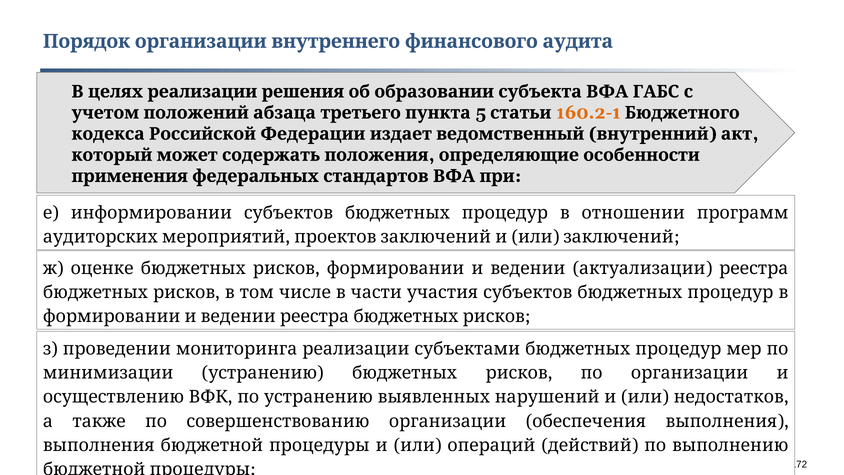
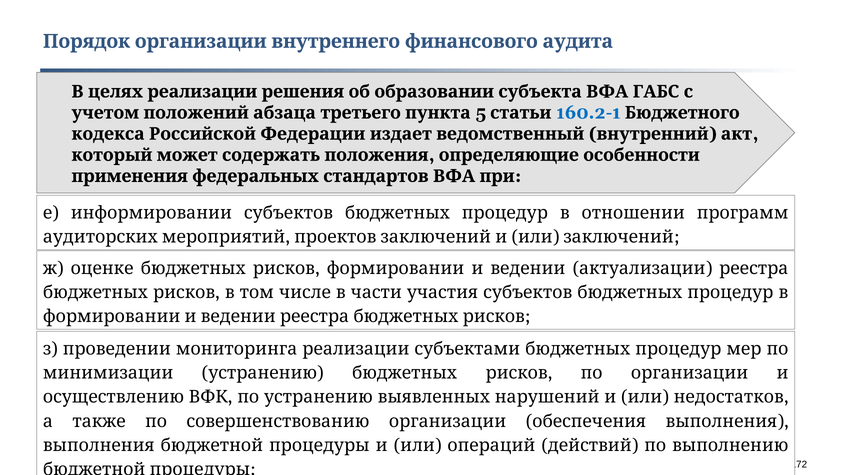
160.2-1 colour: orange -> blue (588, 113)
